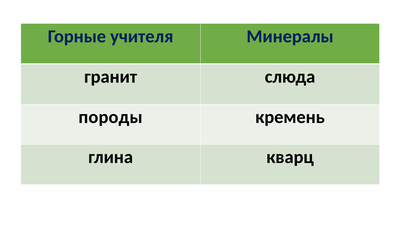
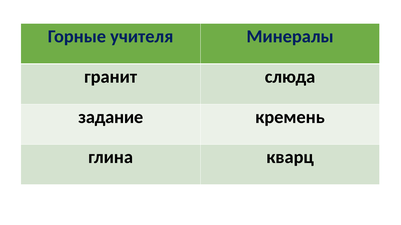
породы: породы -> задание (111, 117)
